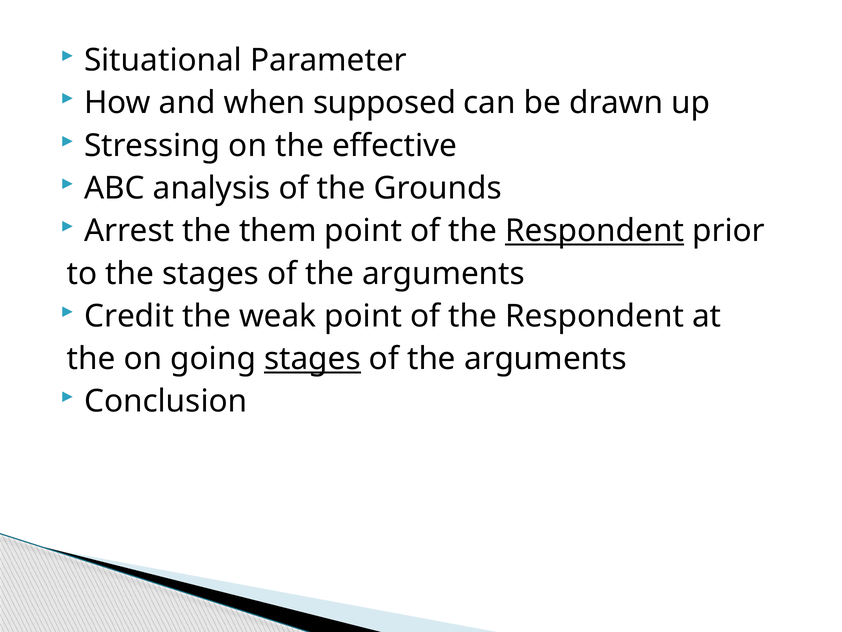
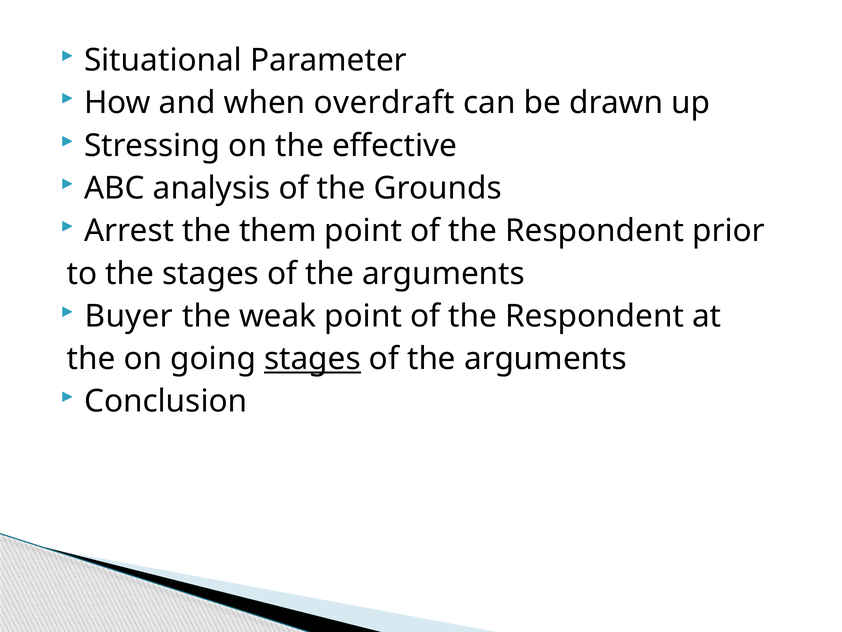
supposed: supposed -> overdraft (384, 103)
Respondent underline: present -> none (595, 231)
Credit: Credit -> Buyer (129, 316)
